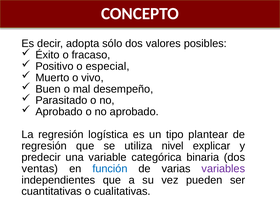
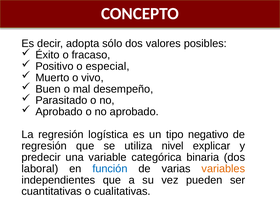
plantear: plantear -> negativo (208, 135)
ventas: ventas -> laboral (40, 169)
variables colour: purple -> orange (223, 169)
